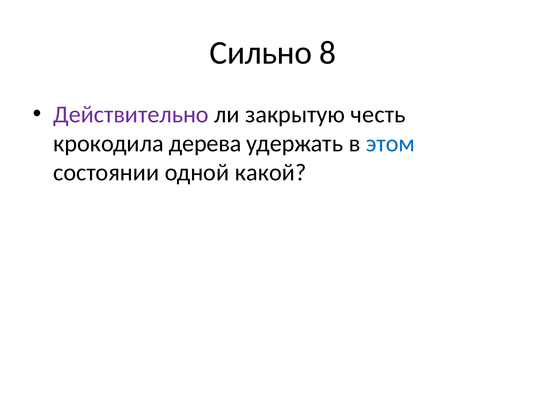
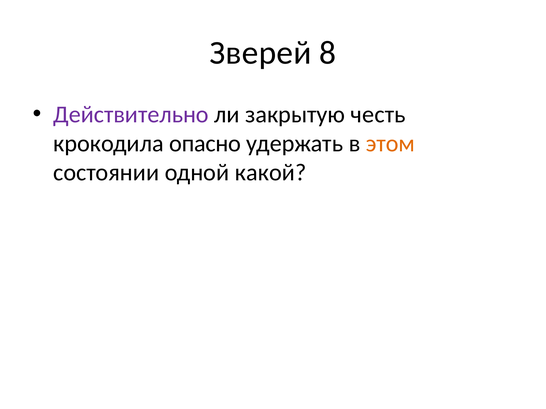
Сильно: Сильно -> Зверей (261, 53)
дерева: дерева -> опасно (205, 144)
этом colour: blue -> orange (390, 144)
